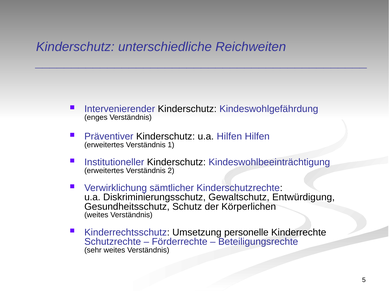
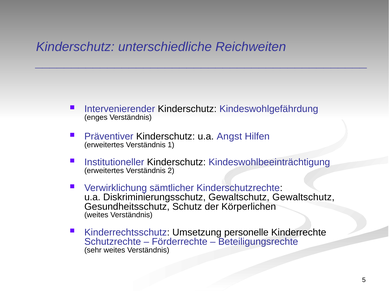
u.a Hilfen: Hilfen -> Angst (229, 137)
Gewaltschutz Entwürdigung: Entwürdigung -> Gewaltschutz (303, 198)
